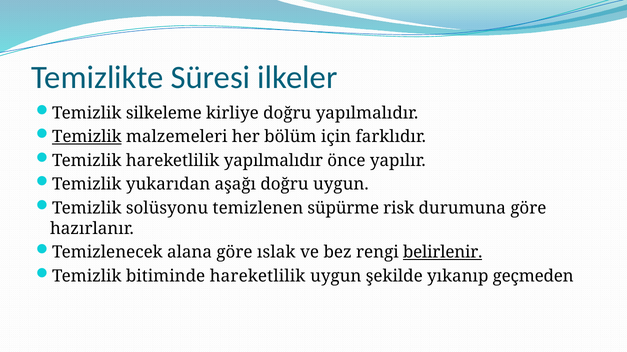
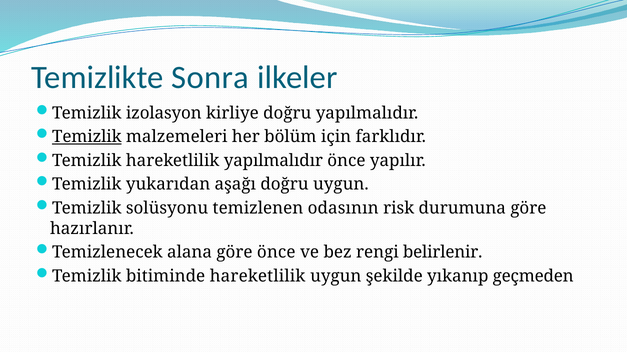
Süresi: Süresi -> Sonra (210, 78)
silkeleme: silkeleme -> izolasyon (164, 113)
süpürme: süpürme -> odasının (343, 208)
göre ıslak: ıslak -> önce (276, 253)
belirlenir underline: present -> none (443, 253)
